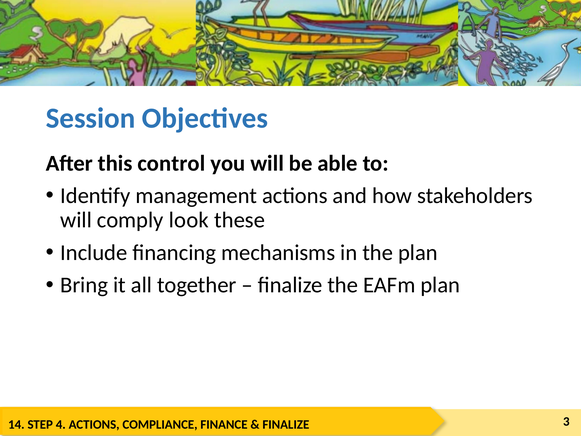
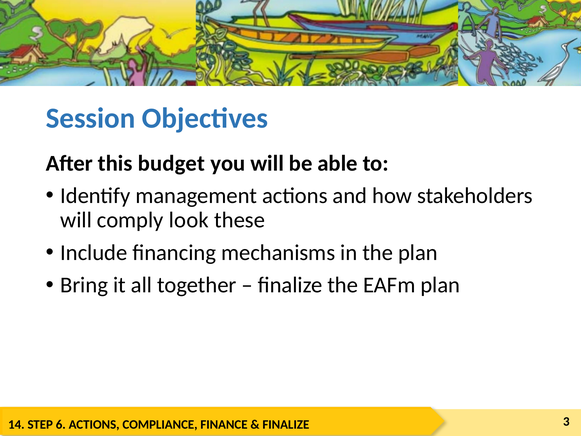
control: control -> budget (171, 163)
4: 4 -> 6 (61, 424)
